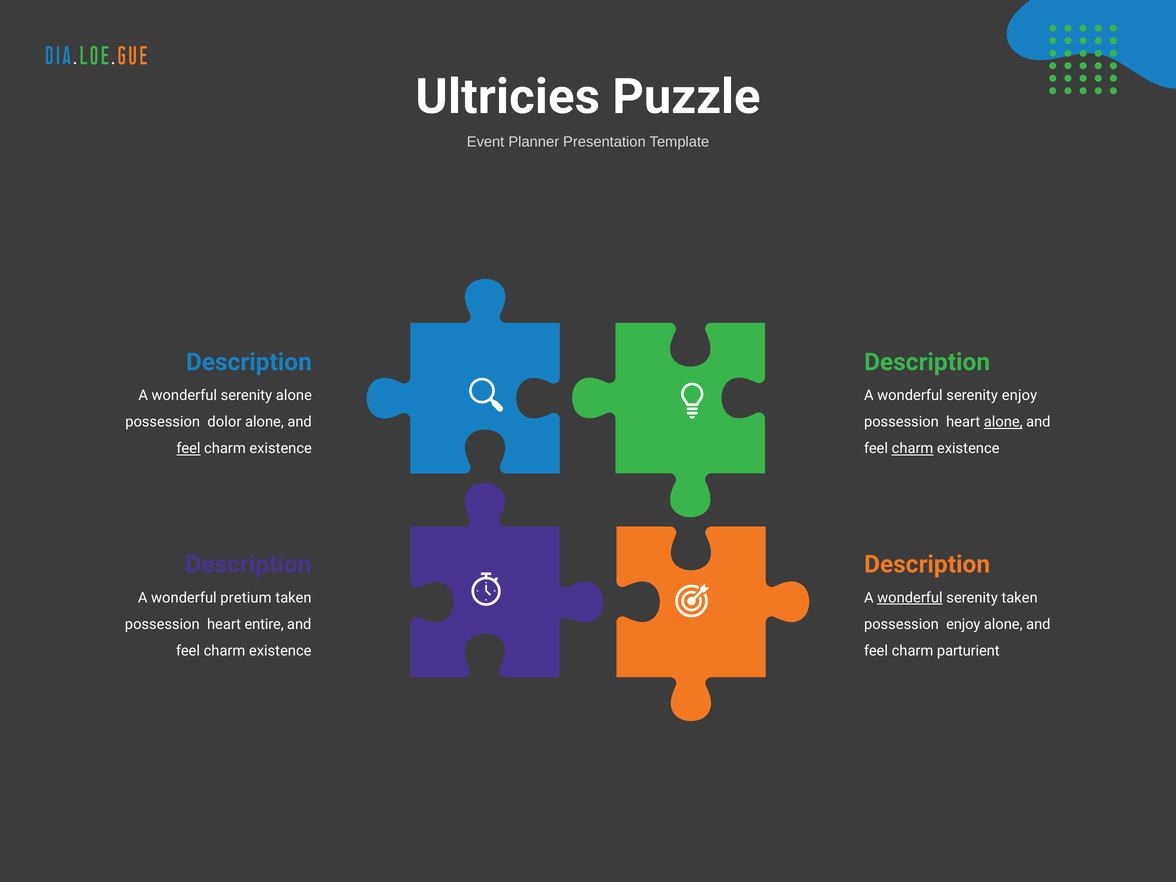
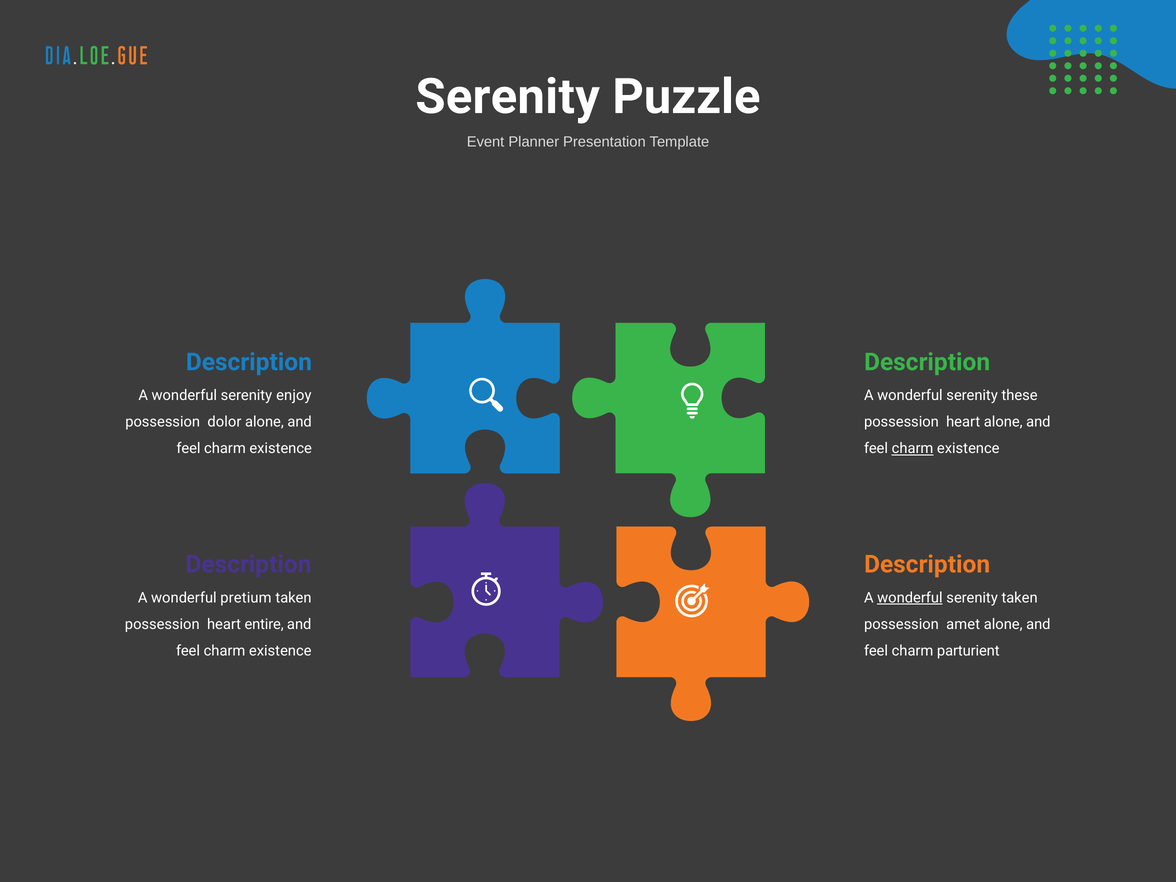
Ultricies: Ultricies -> Serenity (508, 97)
serenity alone: alone -> enjoy (294, 396)
serenity enjoy: enjoy -> these (1020, 396)
alone underline: present -> none (1003, 422)
feel underline: present -> none (188, 449)
possession enjoy: enjoy -> amet (963, 624)
